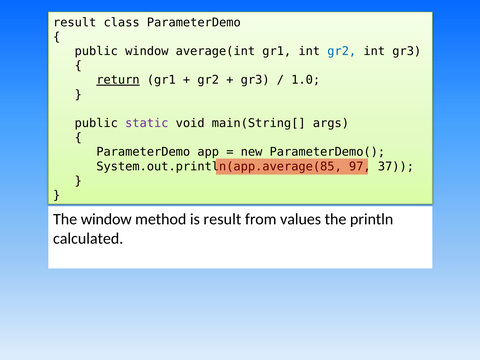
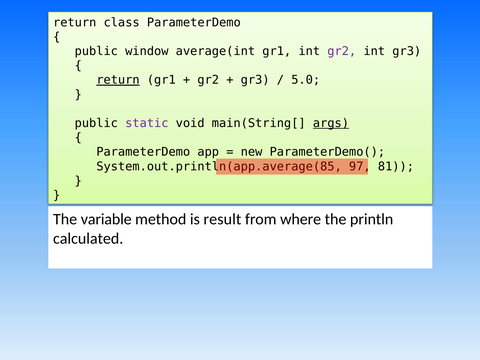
result: result -> return (75, 22)
gr2 colour: blue -> purple (342, 51)
1.0: 1.0 -> 5.0 (306, 80)
args underline: none -> present (331, 123)
37: 37 -> 81 (396, 166)
The window: window -> variable (106, 219)
values: values -> where (301, 219)
